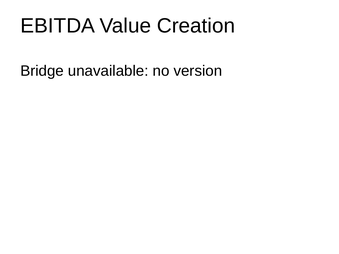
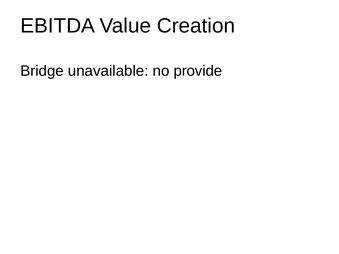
version: version -> provide (198, 71)
